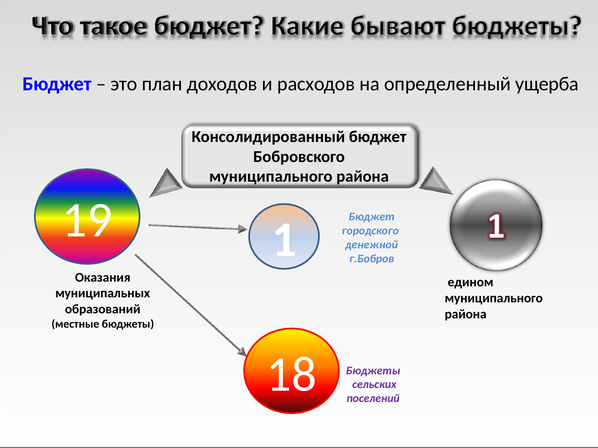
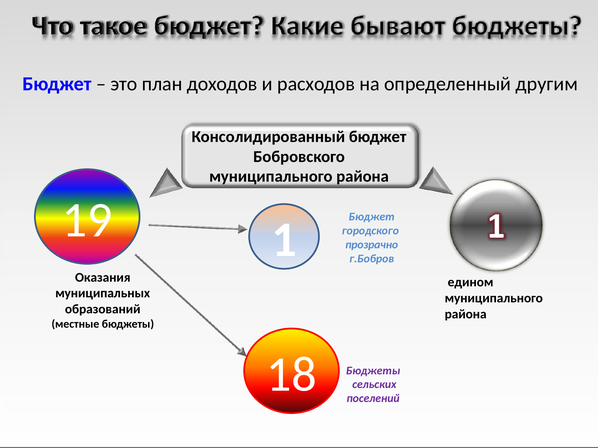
ущерба: ущерба -> другим (547, 84)
денежной: денежной -> прозрачно (372, 245)
